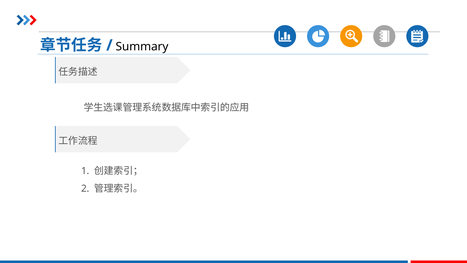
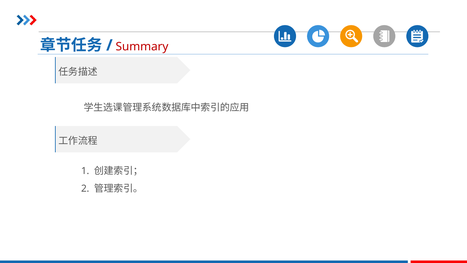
Summary colour: black -> red (142, 47)
